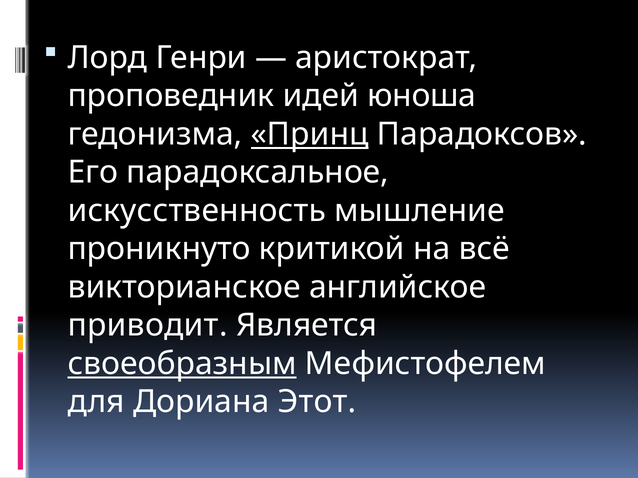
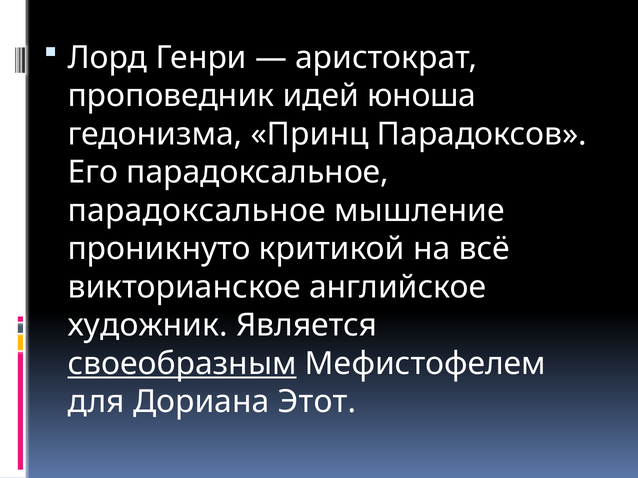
Принц underline: present -> none (310, 134)
искусственность: искусственность -> парадоксальное (197, 211)
приводит: приводит -> художник (148, 326)
